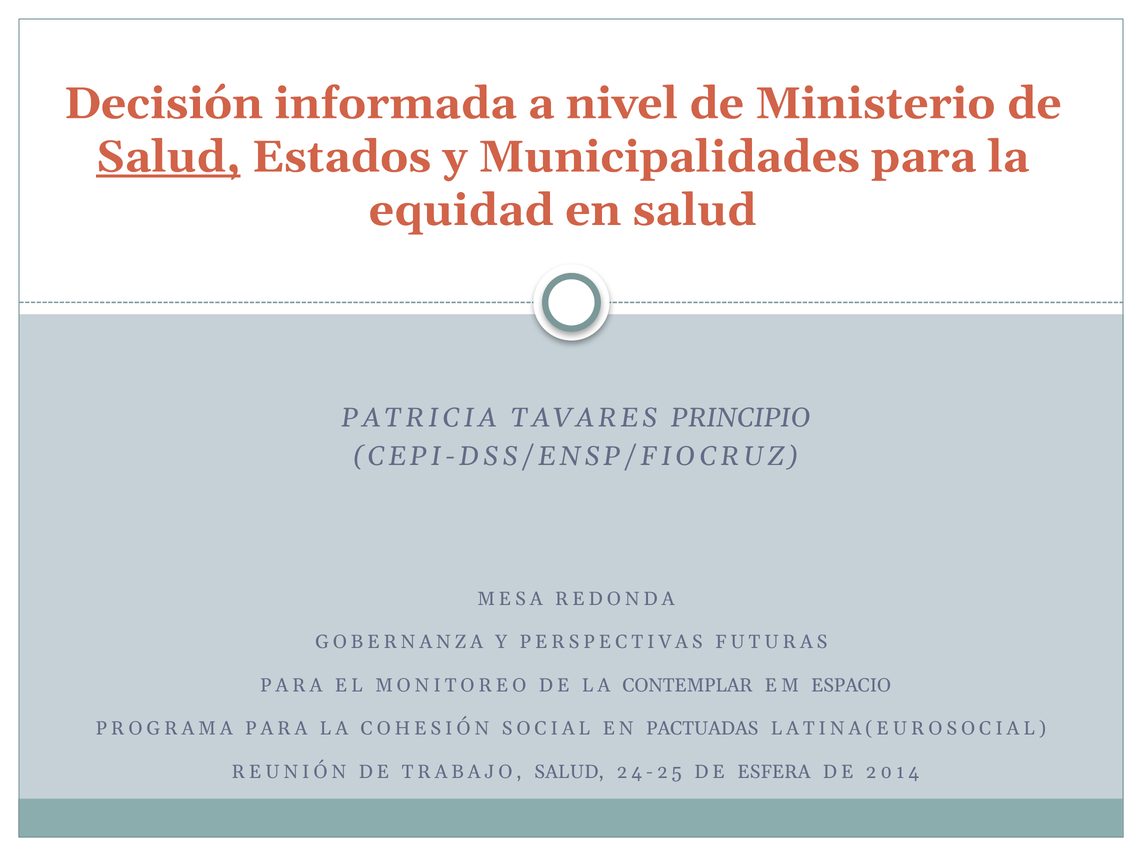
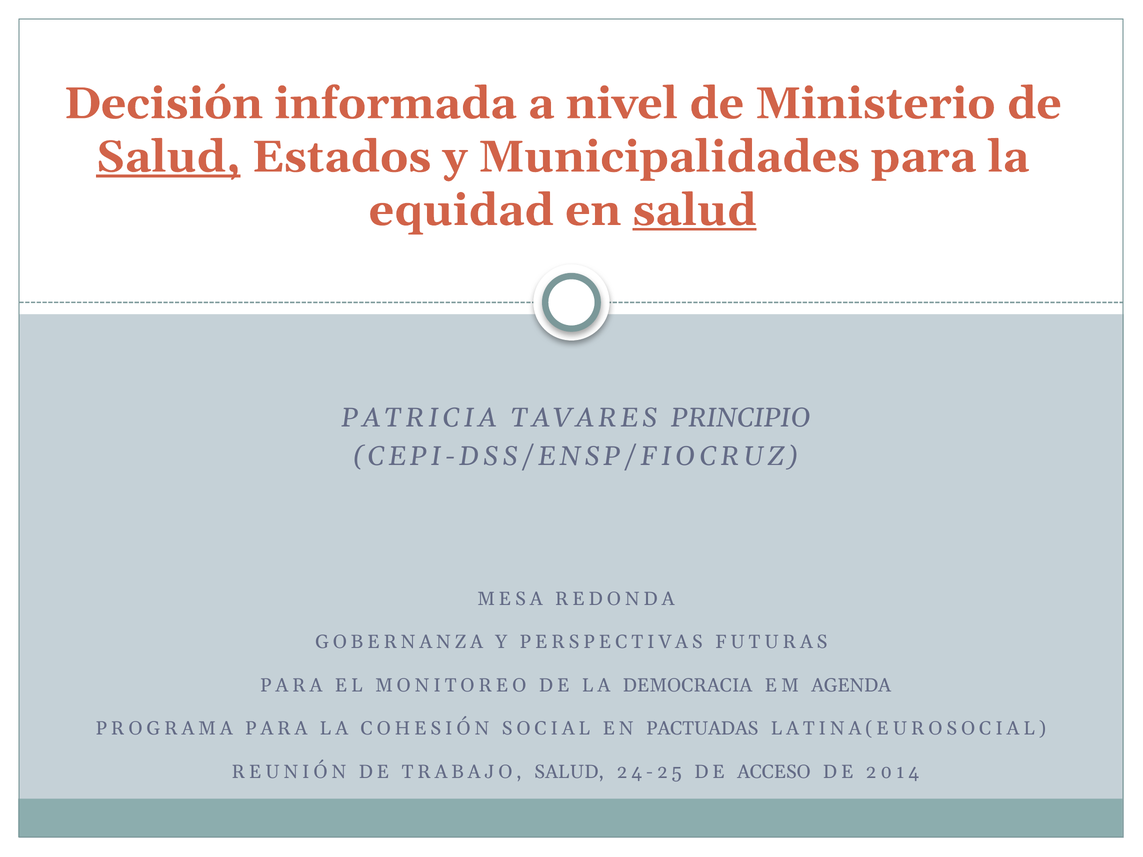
salud underline: none -> present (695, 210)
CONTEMPLAR: CONTEMPLAR -> DEMOCRACIA (687, 686)
ESPACIO: ESPACIO -> AGENDA (851, 686)
ESFERA: ESFERA -> ACCESO (774, 772)
